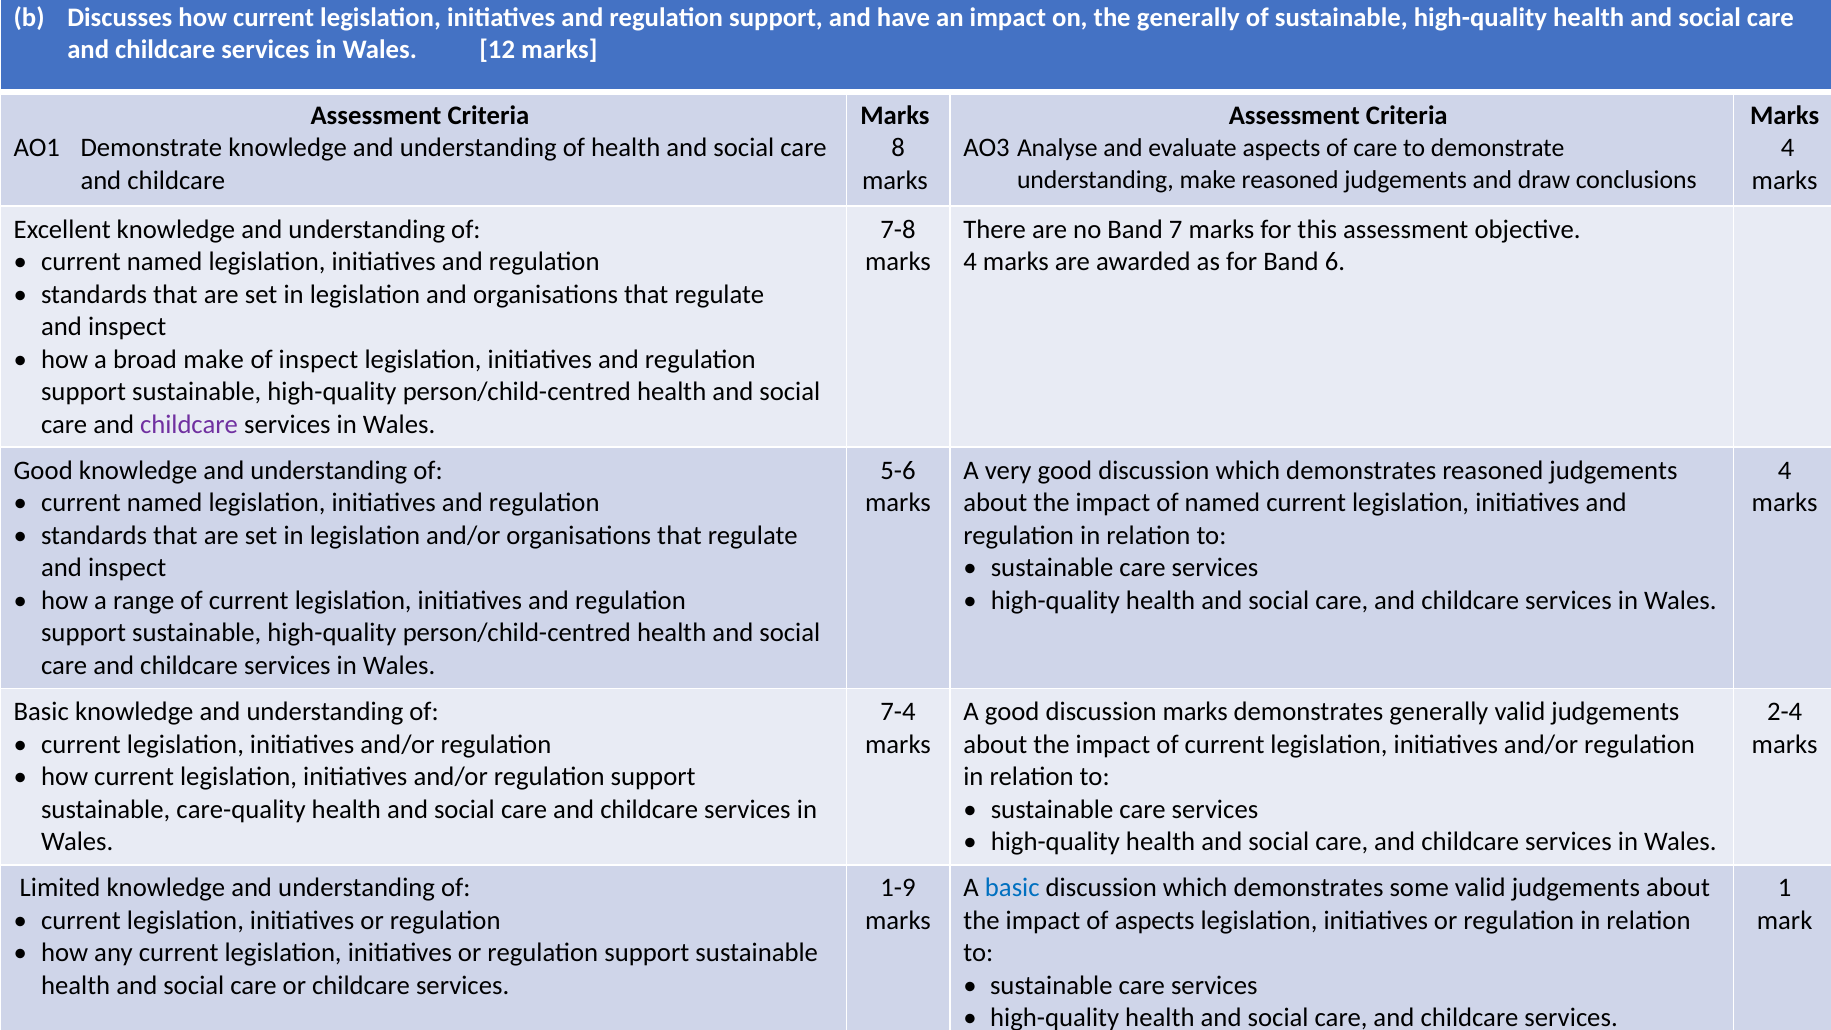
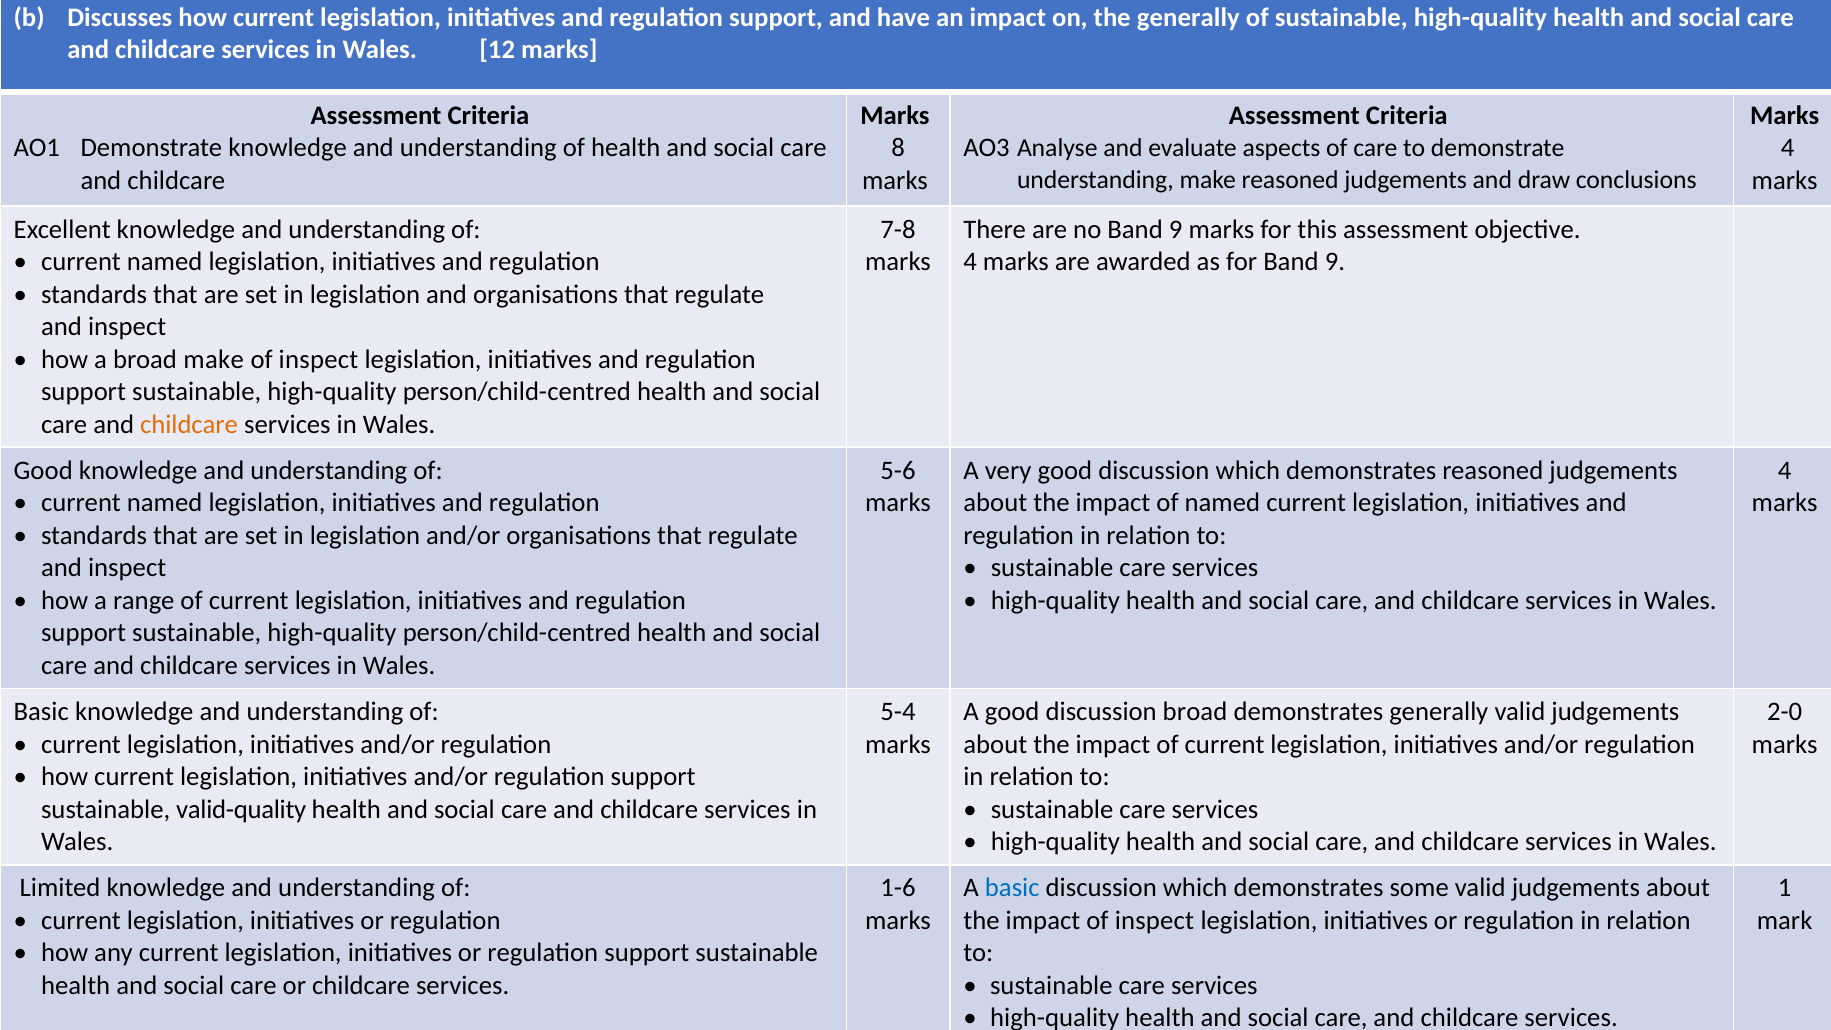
no Band 7: 7 -> 9 (1176, 229)
for Band 6: 6 -> 9 (1335, 262)
childcare colour: purple -> orange (189, 424)
7-4: 7-4 -> 5-4 (898, 712)
discussion marks: marks -> broad (1195, 712)
2-4: 2-4 -> 2-0 (1785, 712)
care-quality: care-quality -> valid-quality (241, 809)
1-9: 1-9 -> 1-6 (898, 888)
impact of aspects: aspects -> inspect (1154, 921)
